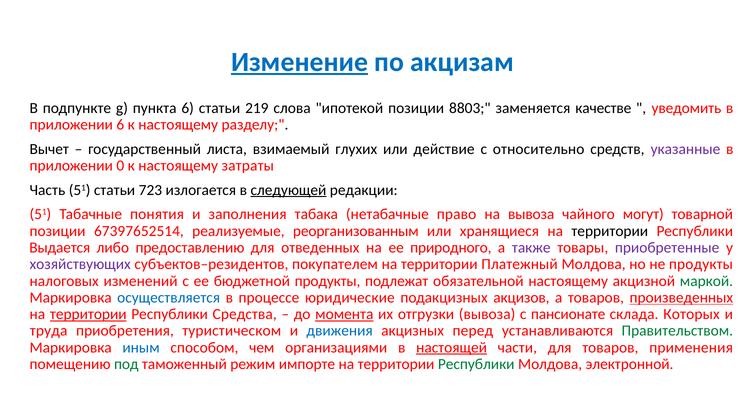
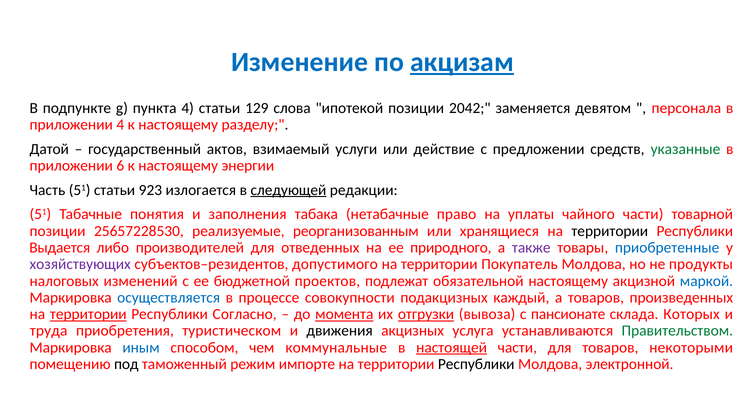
Изменение underline: present -> none (300, 62)
акцизам underline: none -> present (462, 62)
пункта 6: 6 -> 4 (188, 108)
219: 219 -> 129 (257, 108)
8803: 8803 -> 2042 (470, 108)
качестве: качестве -> девятом (603, 108)
уведомить: уведомить -> персонала (686, 108)
приложении 6: 6 -> 4 (120, 125)
Вычет: Вычет -> Датой (49, 149)
листа: листа -> актов (227, 149)
глухих: глухих -> услуги (356, 149)
относительно: относительно -> предложении (539, 149)
указанные colour: purple -> green (685, 149)
0: 0 -> 6 (120, 166)
затраты: затраты -> энергии (248, 166)
723: 723 -> 923 (150, 190)
на вывоза: вывоза -> уплаты (531, 214)
чайного могут: могут -> части (643, 214)
67397652514: 67397652514 -> 25657228530 (139, 231)
предоставлению: предоставлению -> производителей (190, 247)
приобретенные colour: purple -> blue (667, 247)
покупателем: покупателем -> допустимого (335, 264)
Платежный: Платежный -> Покупатель (520, 264)
бюджетной продукты: продукты -> проектов (327, 281)
маркой colour: green -> blue (706, 281)
юридические: юридические -> совокупности (350, 297)
акцизов: акцизов -> каждый (521, 297)
произведенных underline: present -> none (681, 297)
Средства: Средства -> Согласно (245, 314)
отгрузки underline: none -> present (426, 314)
движения colour: blue -> black (340, 331)
перед: перед -> услуга (473, 331)
организациями: организациями -> коммунальные (336, 347)
применения: применения -> некоторыми (691, 347)
под colour: green -> black (126, 364)
Республики colour: green -> black (476, 364)
